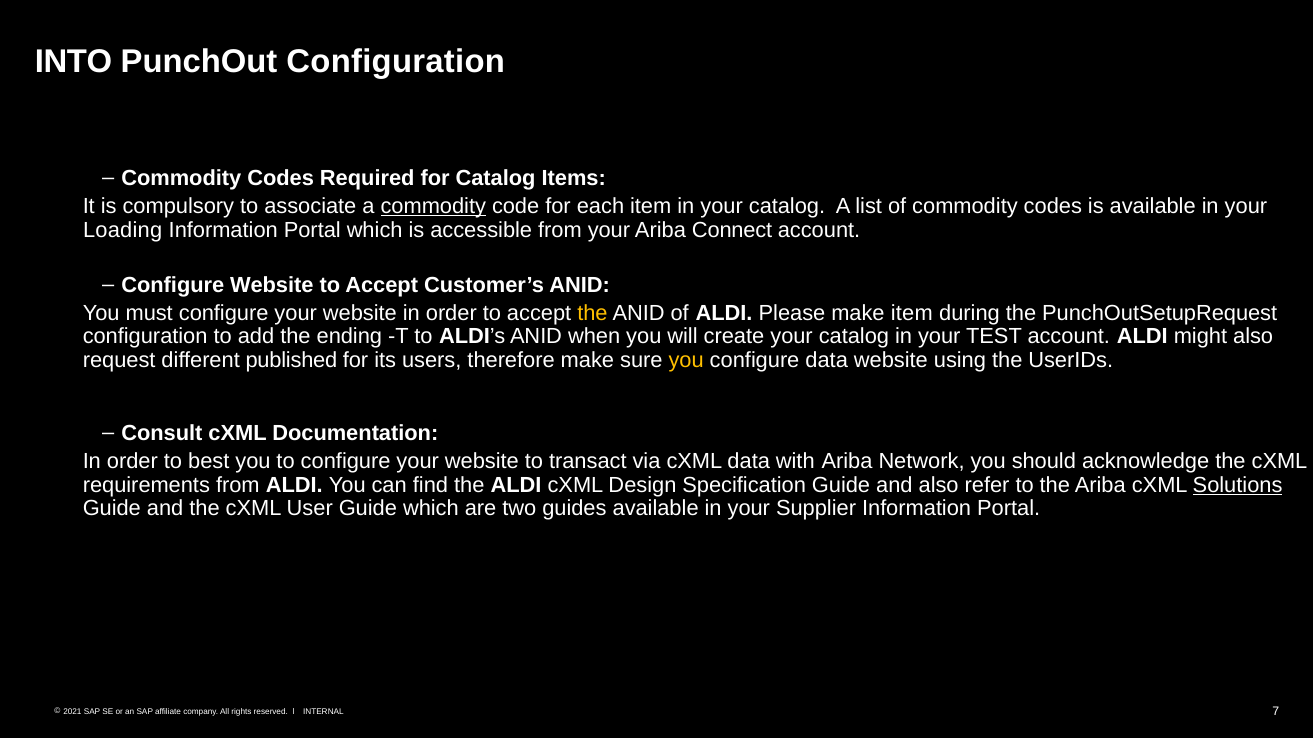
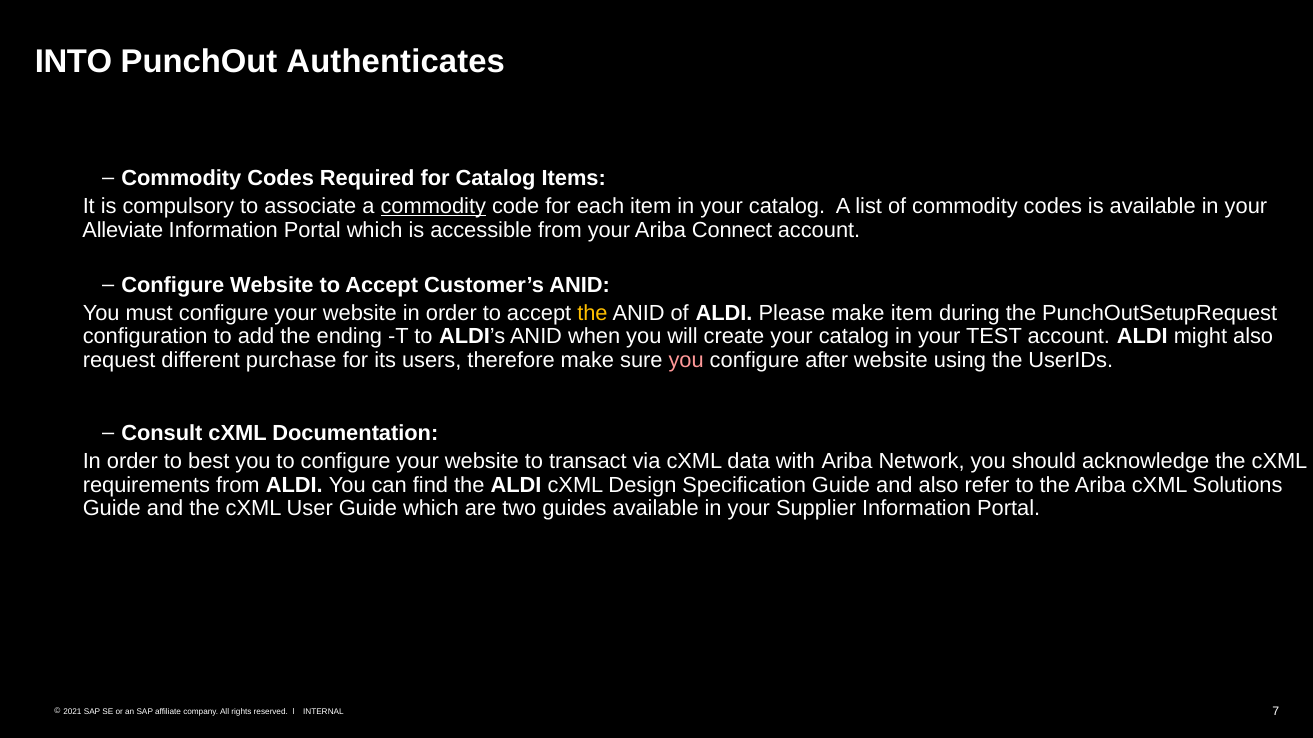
PunchOut Configuration: Configuration -> Authenticates (396, 62)
Loading: Loading -> Alleviate (123, 230)
published: published -> purchase (291, 360)
you colour: yellow -> pink (686, 360)
configure data: data -> after (827, 360)
Solutions underline: present -> none (1238, 485)
